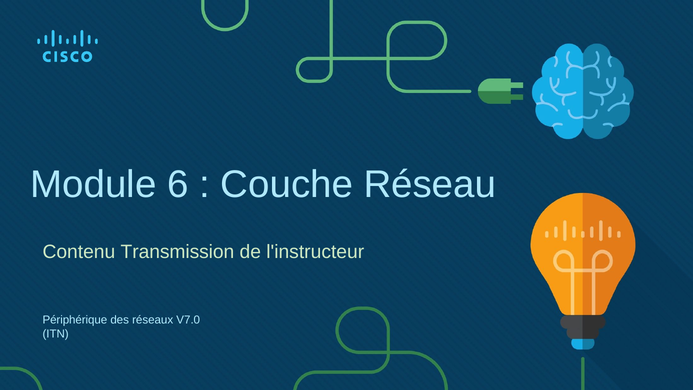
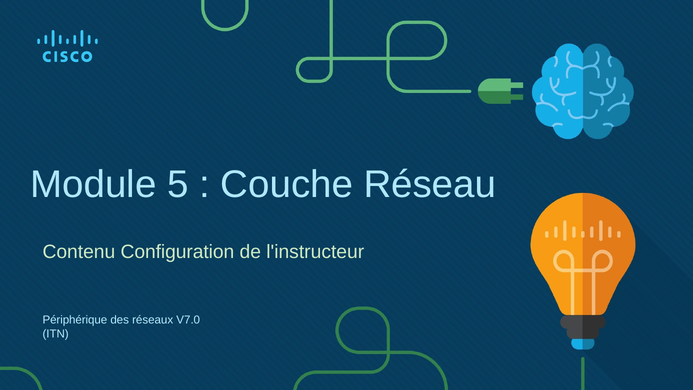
6: 6 -> 5 (178, 184)
Transmission: Transmission -> Configuration (177, 252)
